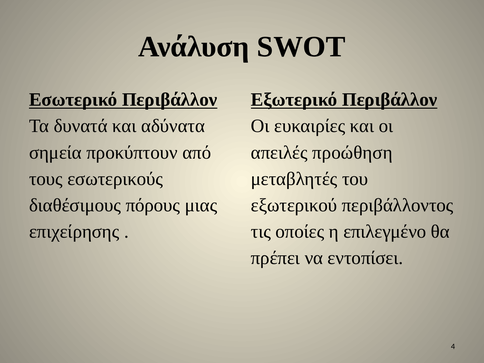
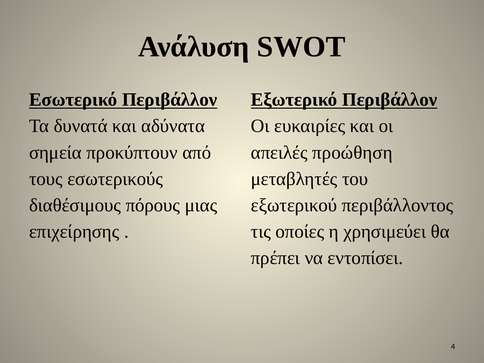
επιλεγμένο: επιλεγμένο -> χρησιμεύει (385, 232)
